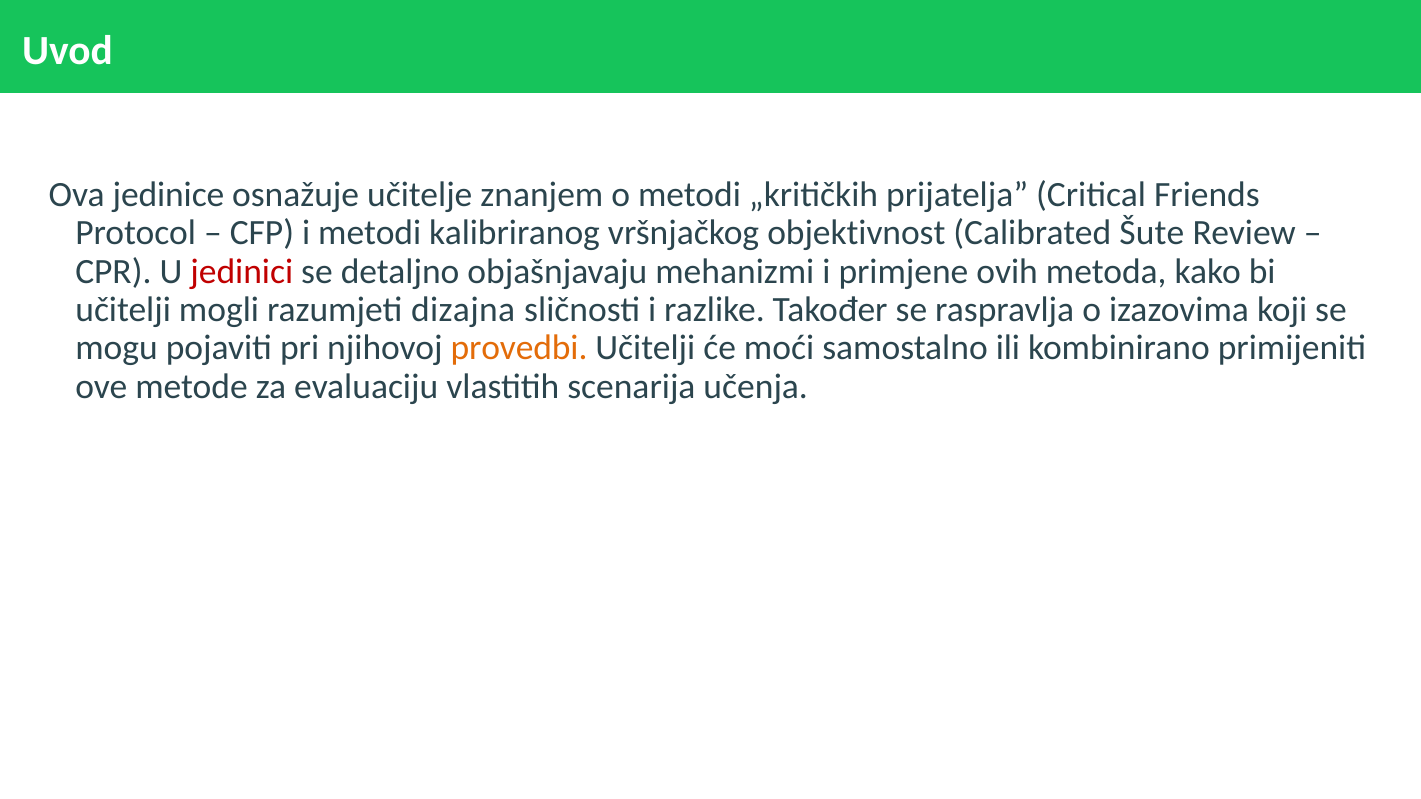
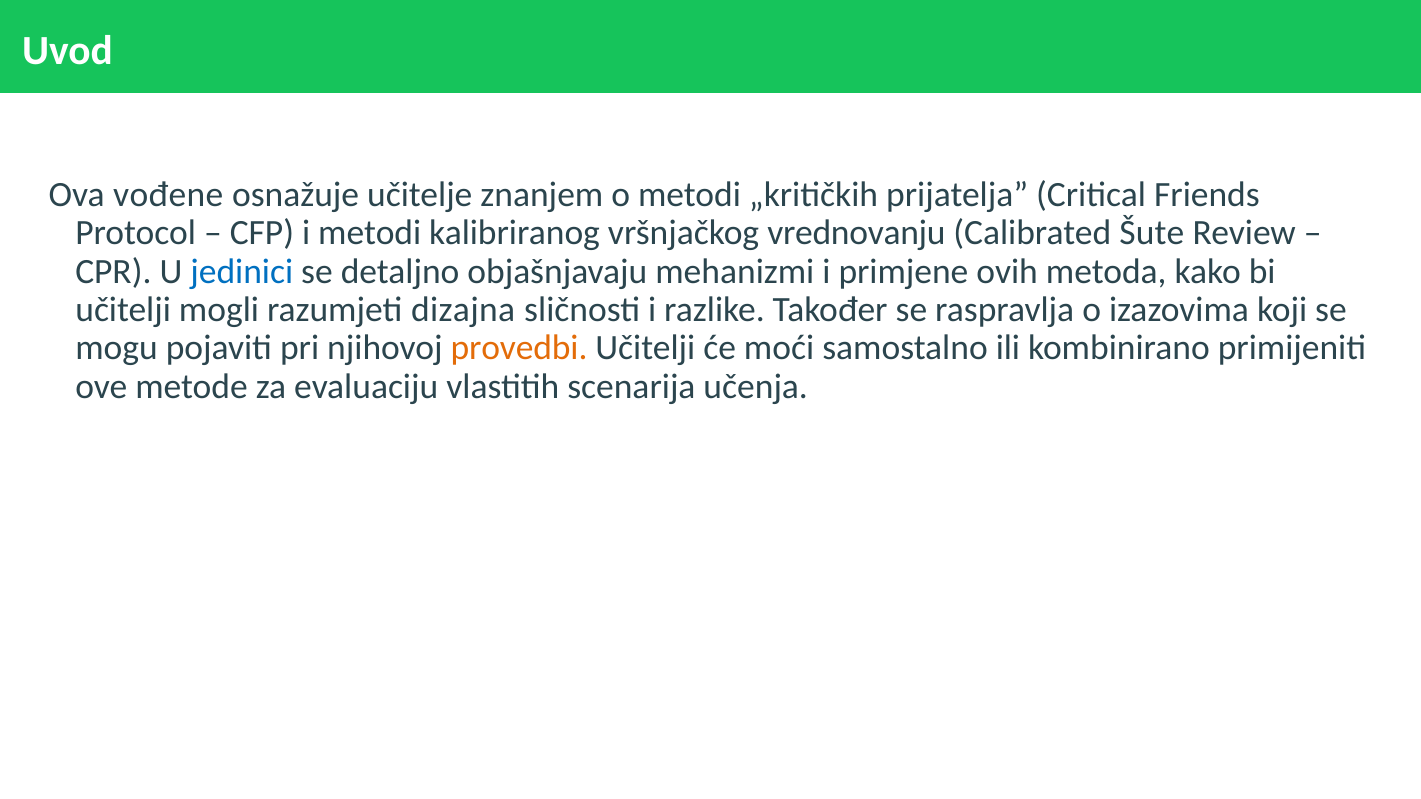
jedinice: jedinice -> vođene (168, 195)
objektivnost: objektivnost -> vrednovanju (856, 233)
jedinici colour: red -> blue (242, 271)
